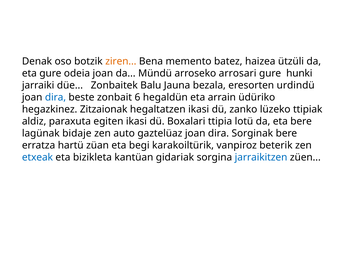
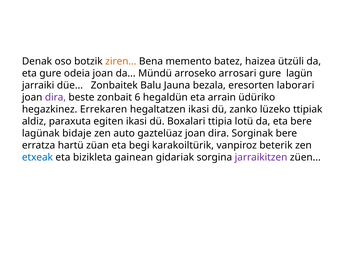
hunki: hunki -> lagün (299, 73)
urdindü: urdindü -> laborari (296, 85)
dira colour: blue -> purple (55, 97)
Zitzaionak: Zitzaionak -> Errekaren (104, 109)
kantüan: kantüan -> gainean (134, 157)
jarraikitzen colour: blue -> purple (261, 157)
